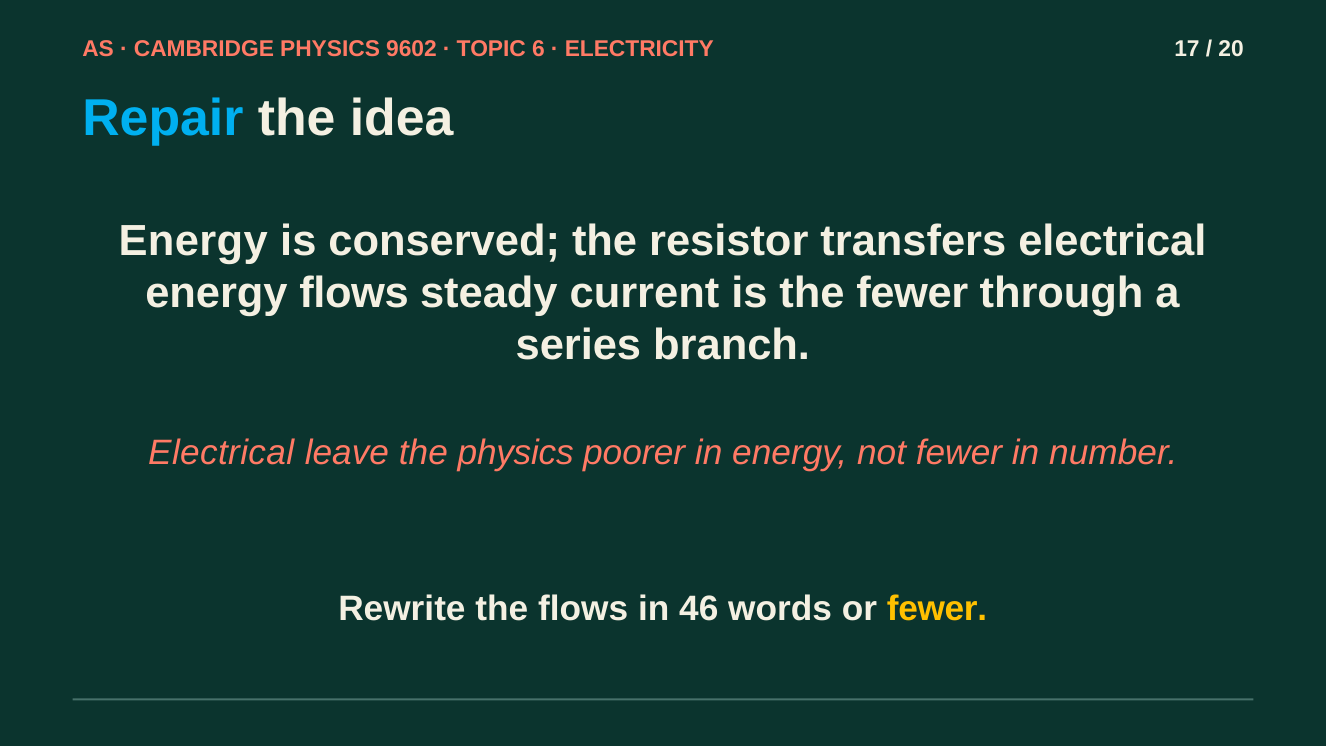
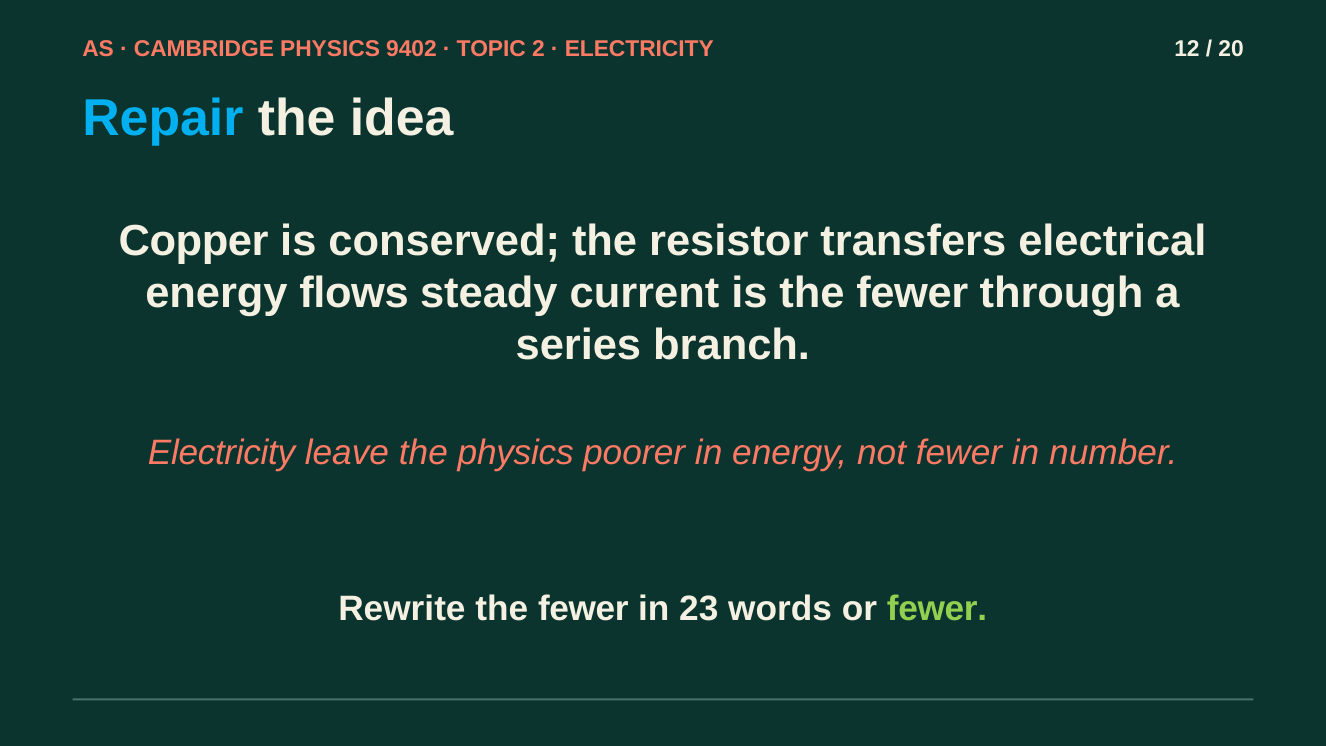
9602: 9602 -> 9402 (411, 49)
6: 6 -> 2 (538, 49)
17: 17 -> 12 (1187, 49)
Energy: Energy -> Copper (194, 241)
Electrical: Electrical -> Electricity (222, 453)
Rewrite the flows: flows -> fewer (583, 609)
46: 46 -> 23 (699, 609)
fewer colour: yellow -> light green (937, 609)
